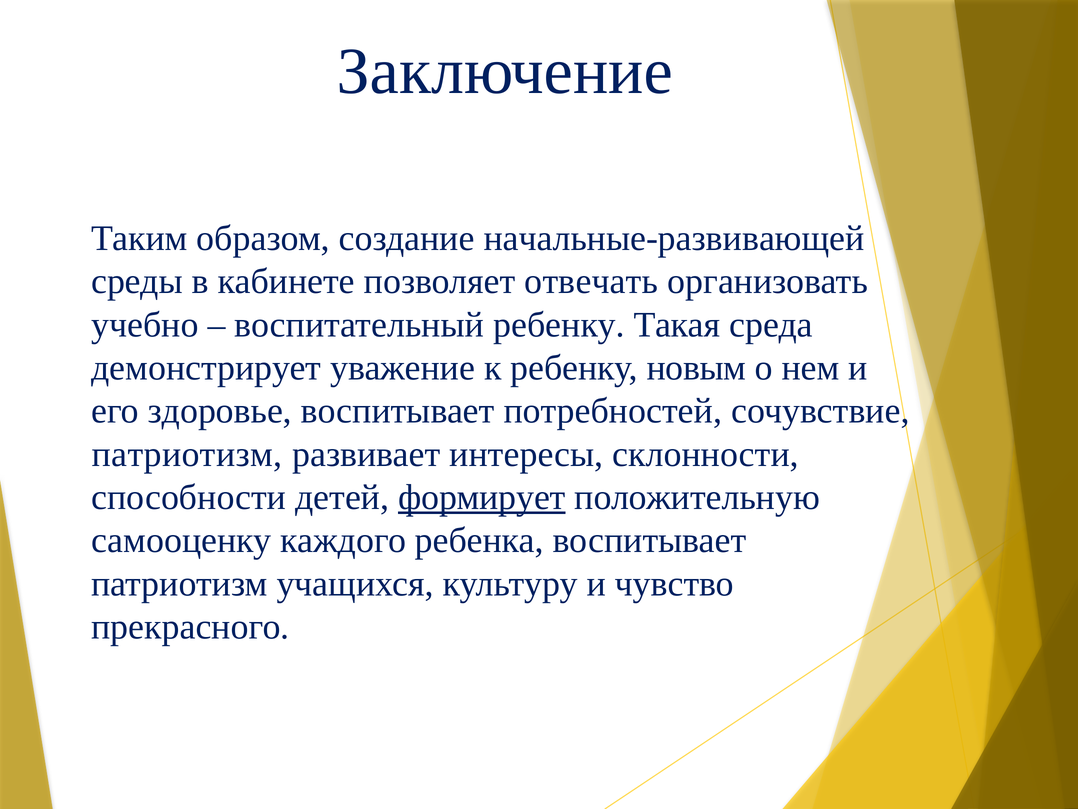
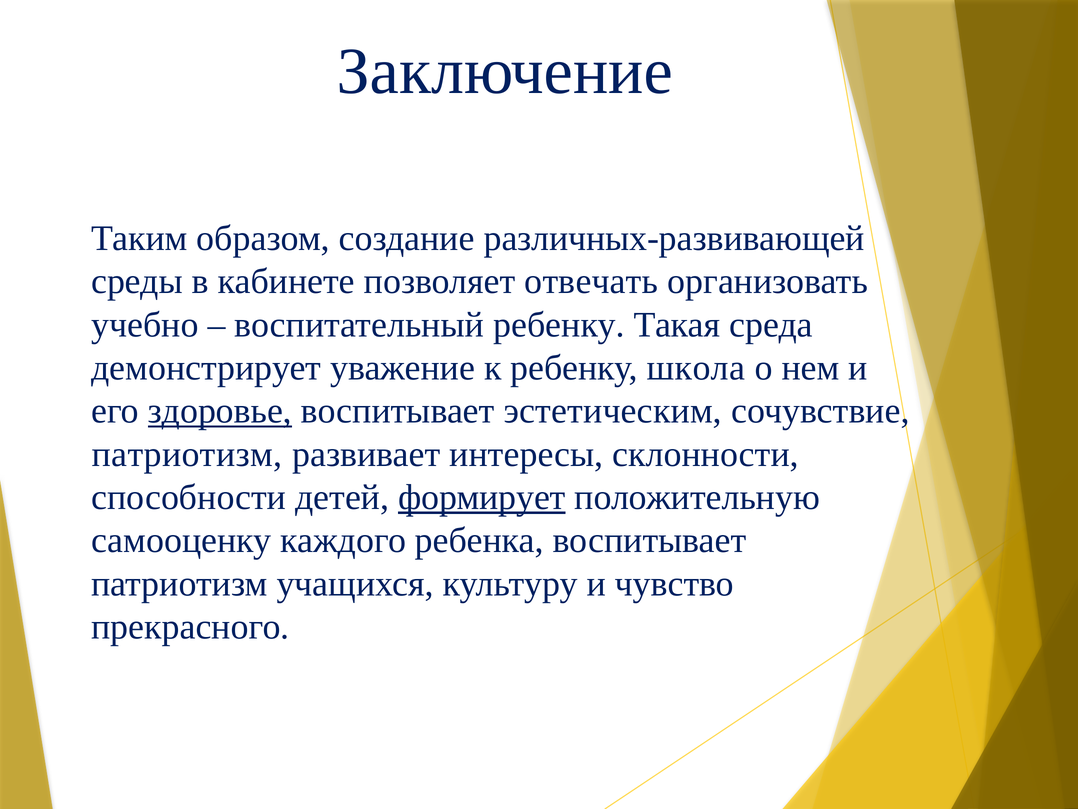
начальные-развивающей: начальные-развивающей -> различных-развивающей (674, 238)
новым: новым -> школа (696, 368)
здоровье underline: none -> present (220, 411)
потребностей: потребностей -> эстетическим (613, 411)
